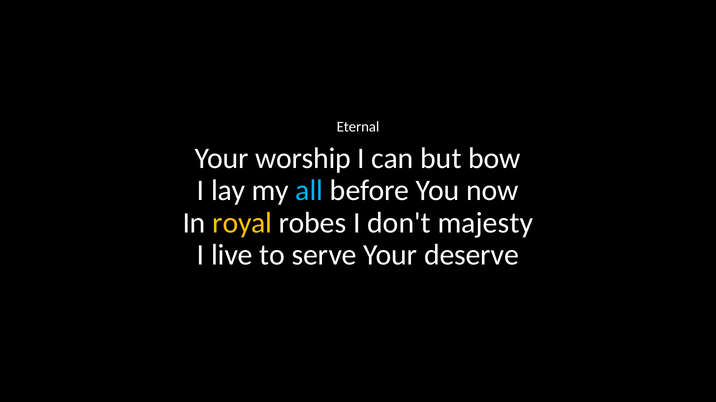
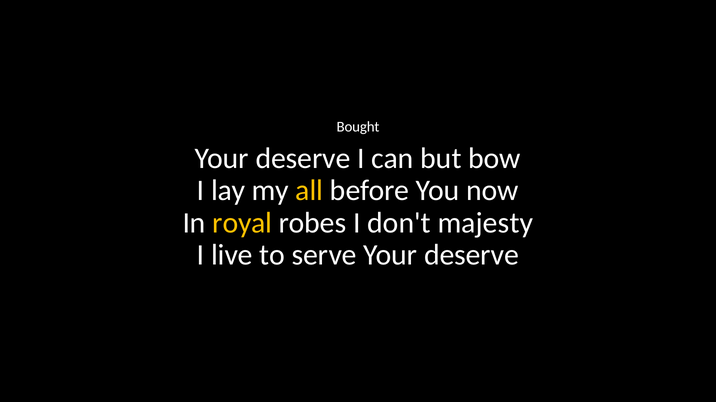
Eternal: Eternal -> Bought (358, 127)
worship: worship -> deserve (303, 159)
all colour: light blue -> yellow (309, 191)
